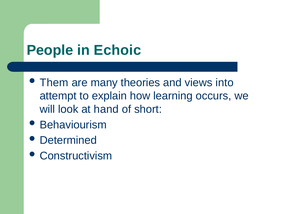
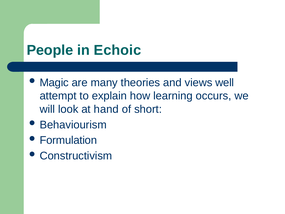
Them: Them -> Magic (54, 82)
into: into -> well (225, 82)
Determined: Determined -> Formulation (68, 140)
